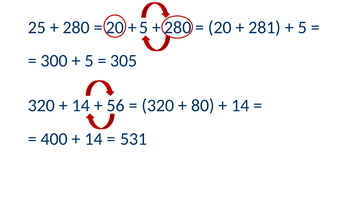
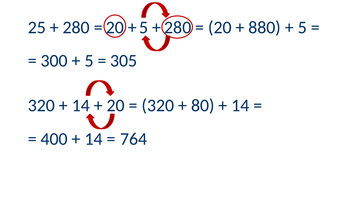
281: 281 -> 880 (265, 28)
56: 56 -> 20 (116, 106)
531: 531 -> 764 (134, 139)
